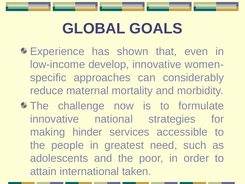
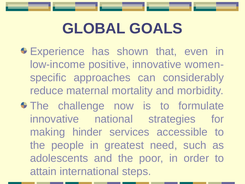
develop: develop -> positive (109, 64)
taken: taken -> steps (137, 171)
